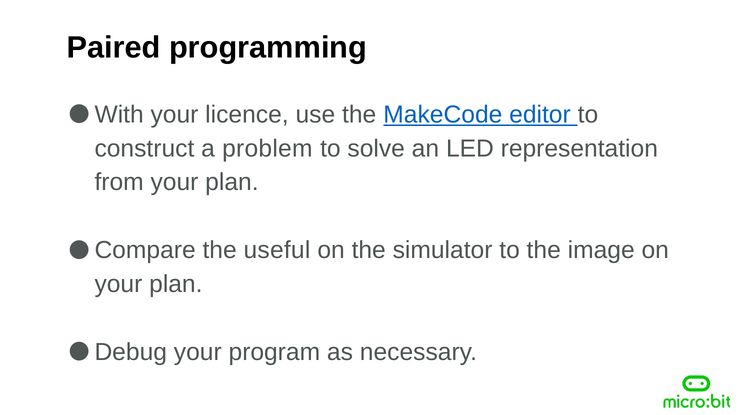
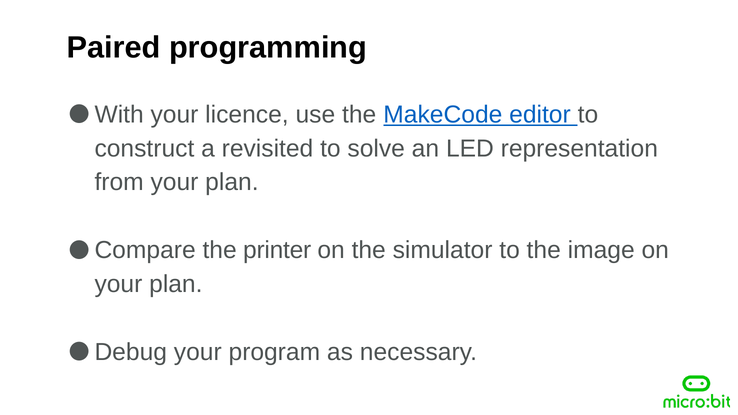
problem: problem -> revisited (267, 148)
useful: useful -> printer (277, 250)
